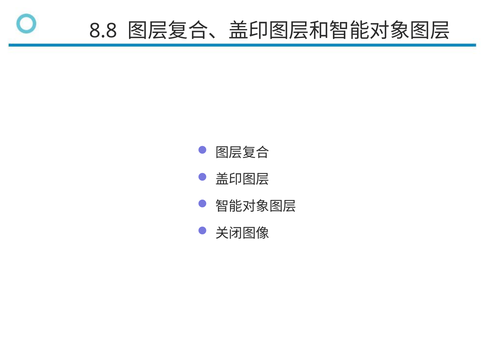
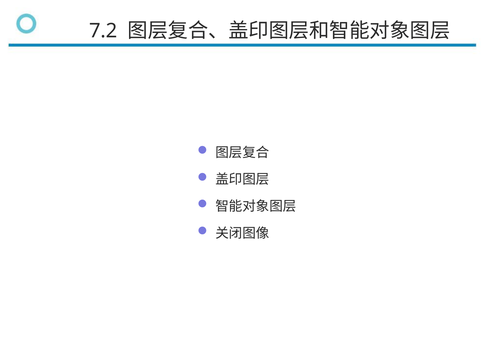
8.8: 8.8 -> 7.2 (103, 31)
